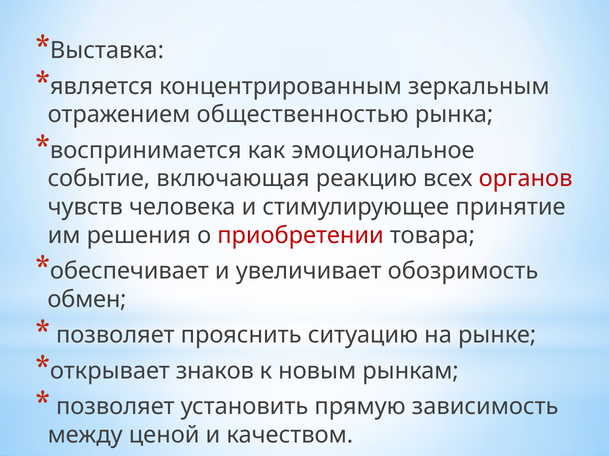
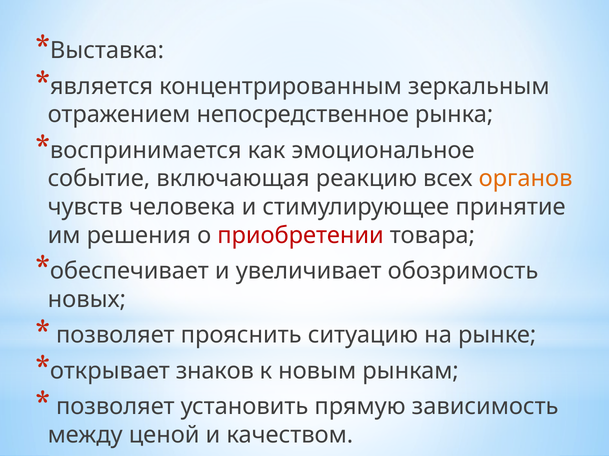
общественностью: общественностью -> непосредственное (303, 115)
органов colour: red -> orange (526, 179)
обмен: обмен -> новых (87, 300)
